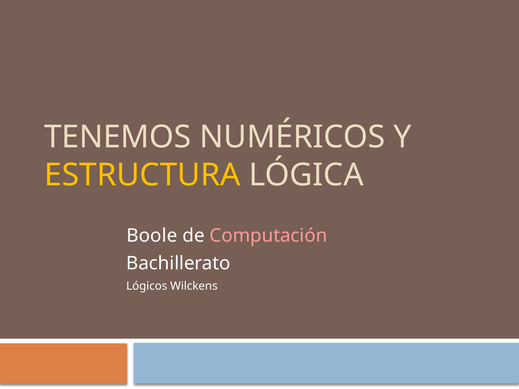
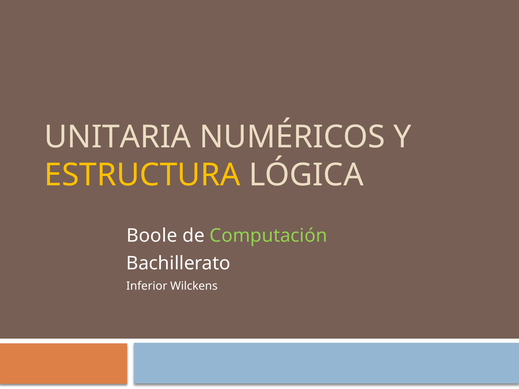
TENEMOS: TENEMOS -> UNITARIA (118, 137)
Computación colour: pink -> light green (268, 236)
Lógicos: Lógicos -> Inferior (147, 286)
